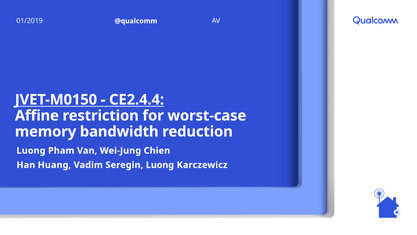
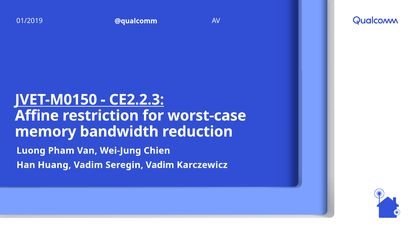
CE2.4.4: CE2.4.4 -> CE2.2.3 (137, 100)
Seregin Luong: Luong -> Vadim (160, 165)
